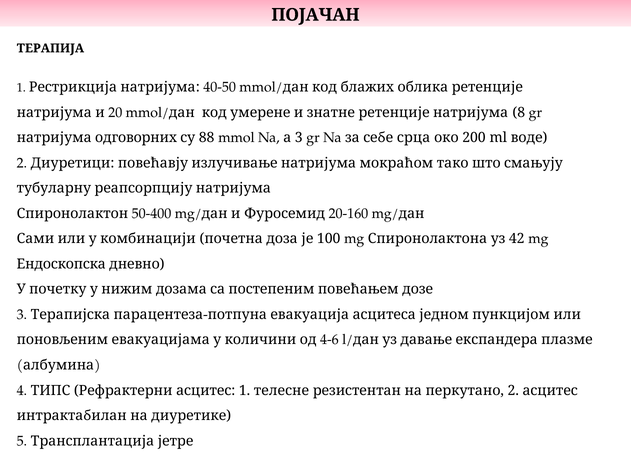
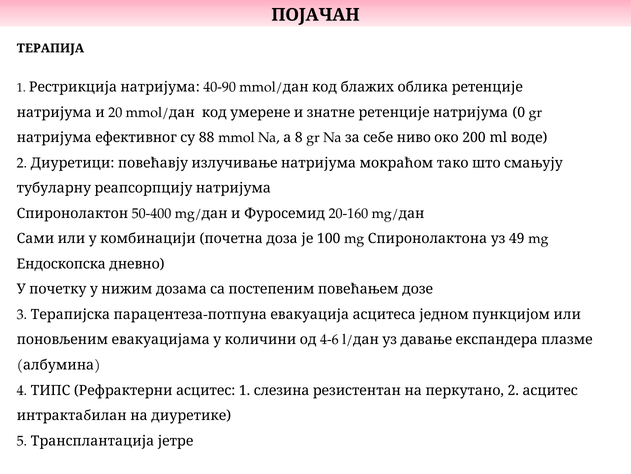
40-50: 40-50 -> 40-90 (220, 87)
8: 8 -> 0 (519, 112)
одговорних: одговорних -> ефективног (136, 138)
а 3: 3 -> 8 (299, 138)
срца: срца -> ниво (414, 138)
42: 42 -> 49 (517, 238)
телесне: телесне -> слезина (282, 390)
